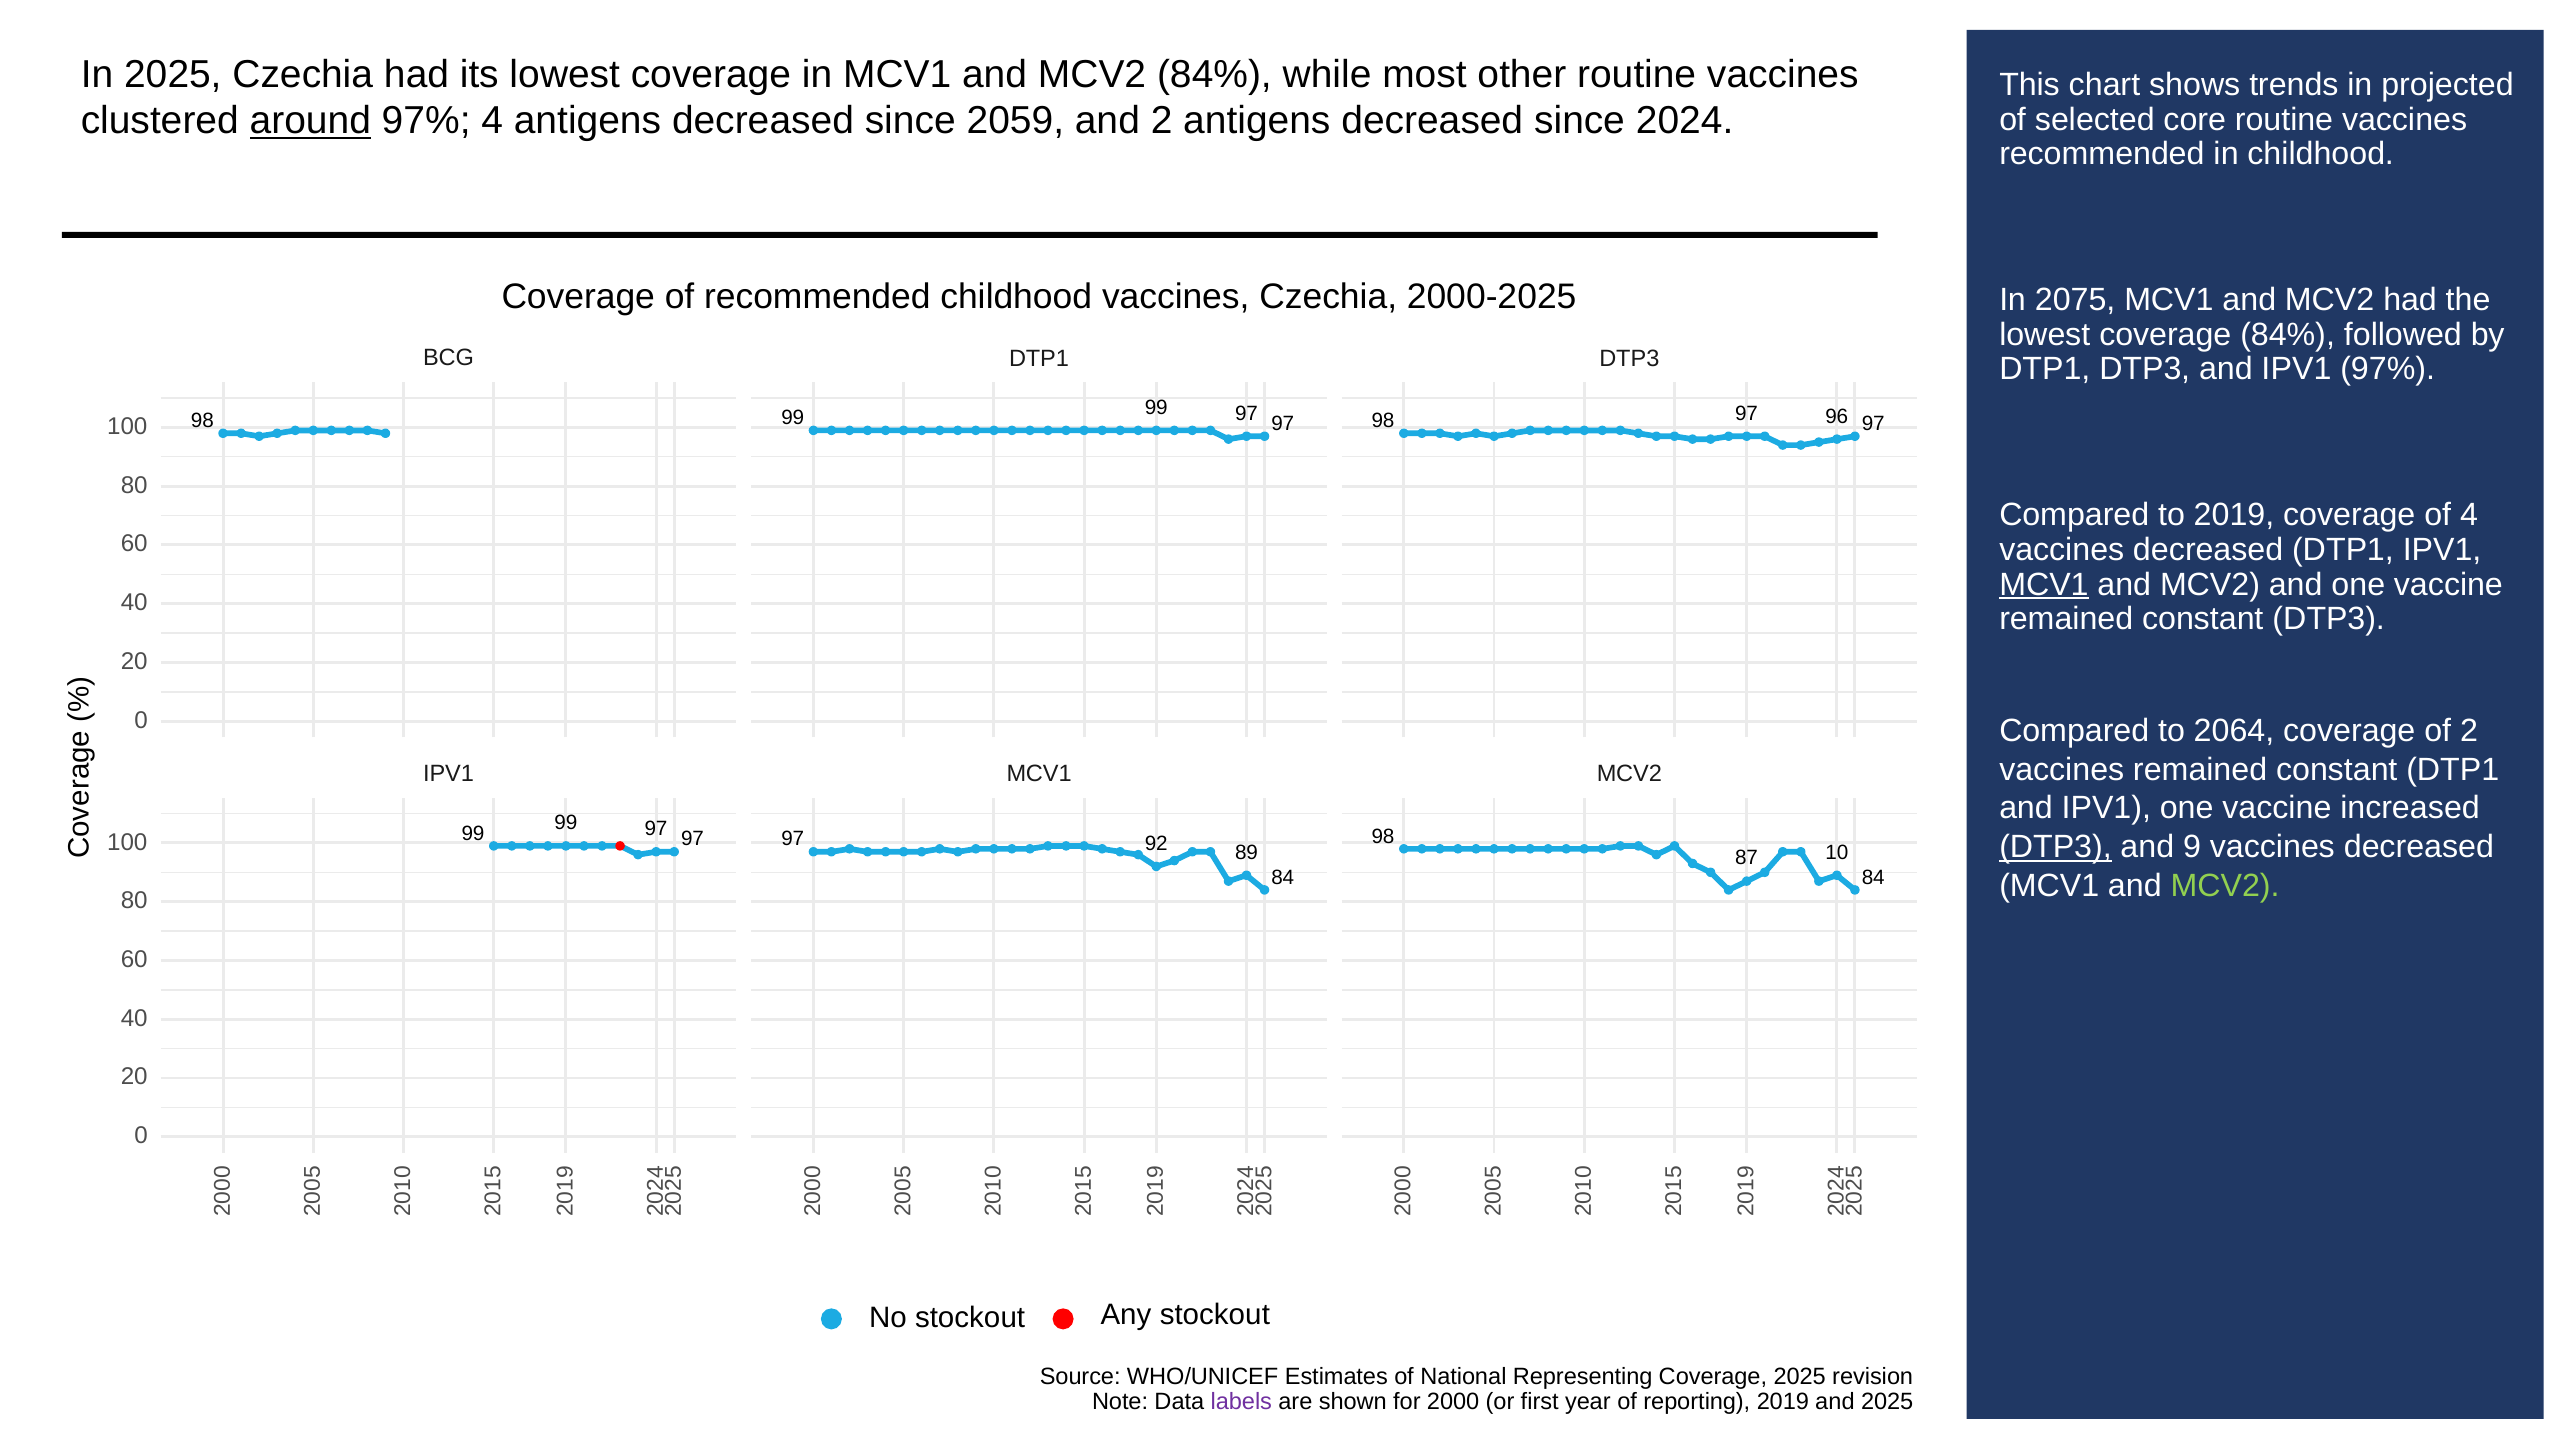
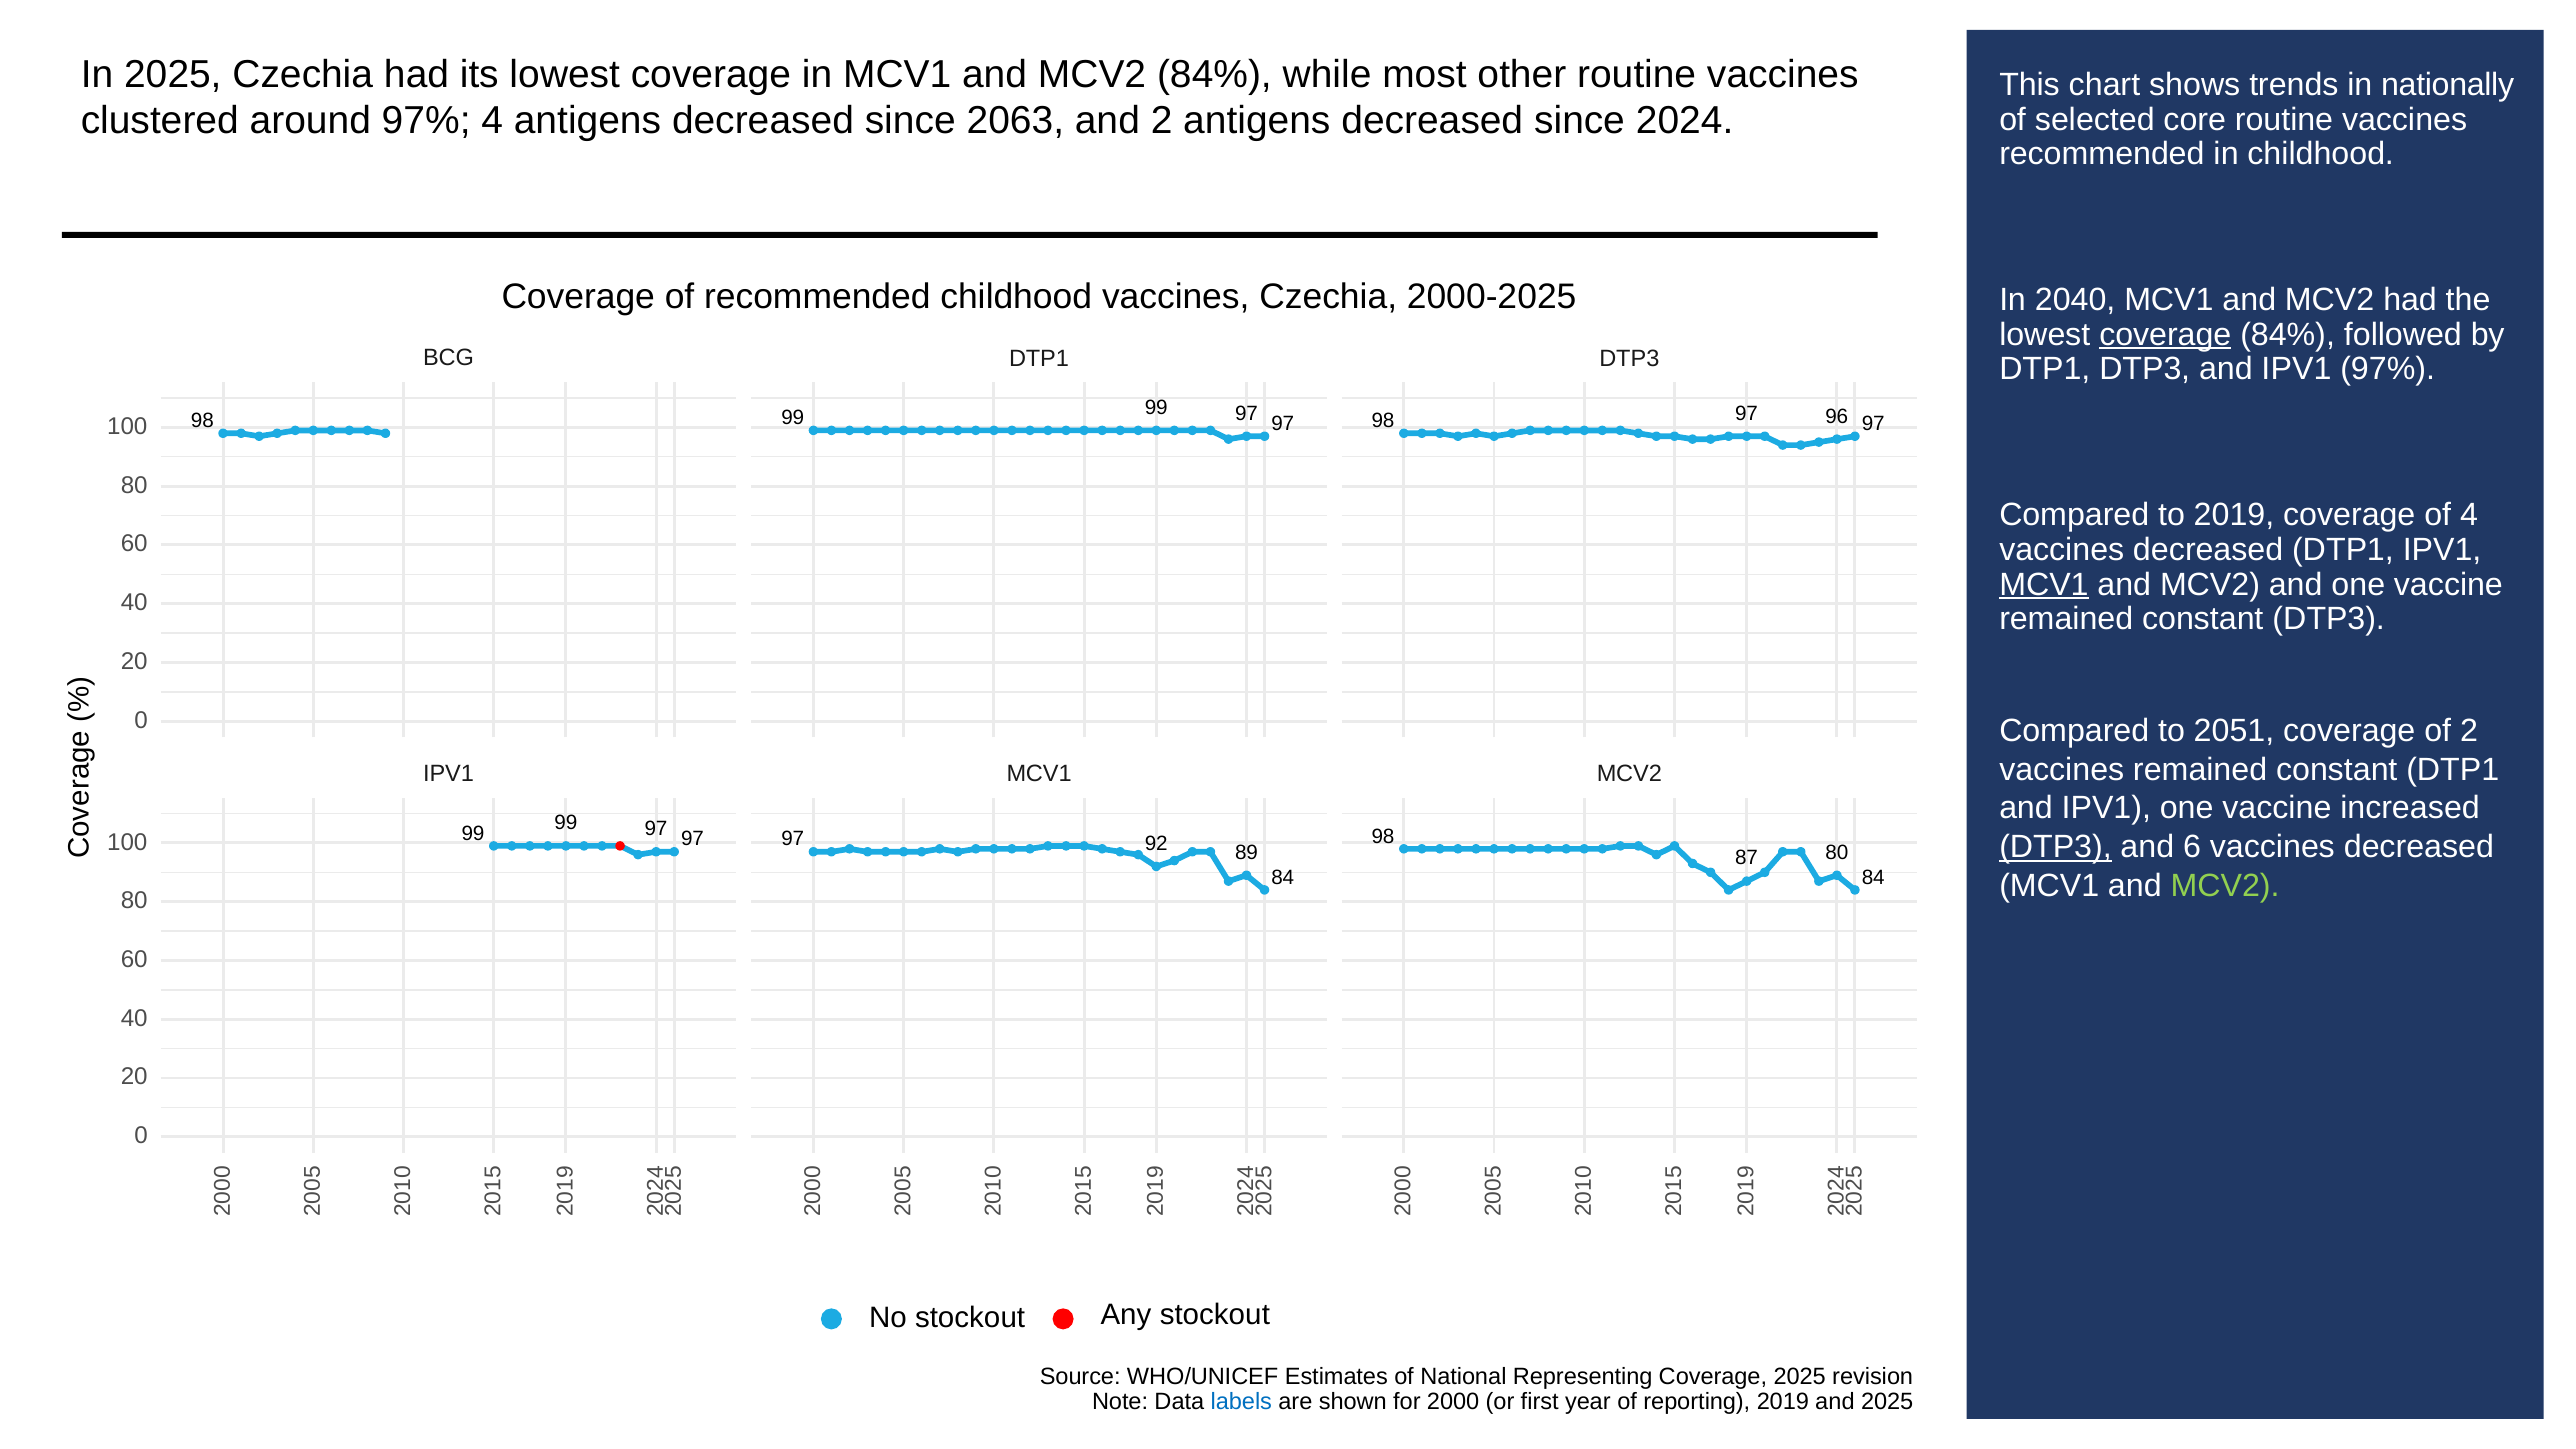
projected: projected -> nationally (2448, 85)
around underline: present -> none (310, 121)
2059: 2059 -> 2063 (1015, 121)
2075: 2075 -> 2040 (2075, 300)
coverage underline: none -> present (2165, 335)
2064: 2064 -> 2051 (2234, 731)
and 9: 9 -> 6 (2192, 847)
87 10: 10 -> 80 (1837, 852)
labels colour: purple -> blue (1241, 1402)
